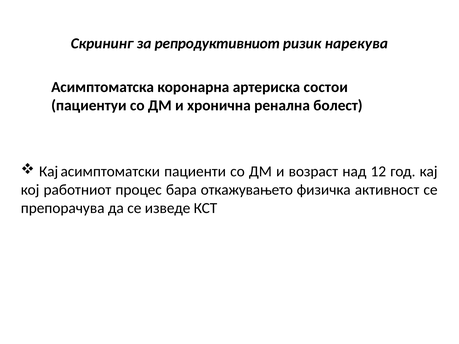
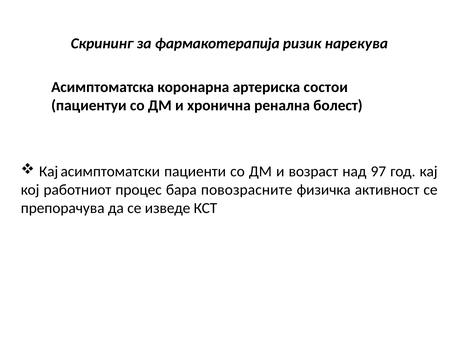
репродуктивниот: репродуктивниот -> фармакотерапија (217, 44)
12: 12 -> 97 (378, 172)
откажувањето: откажувањето -> повозрасните (247, 190)
